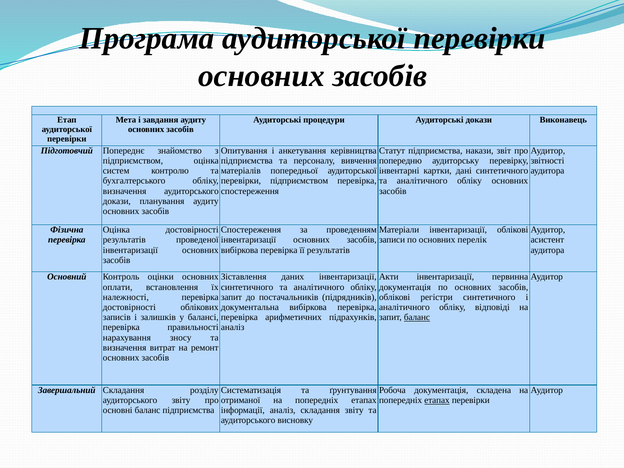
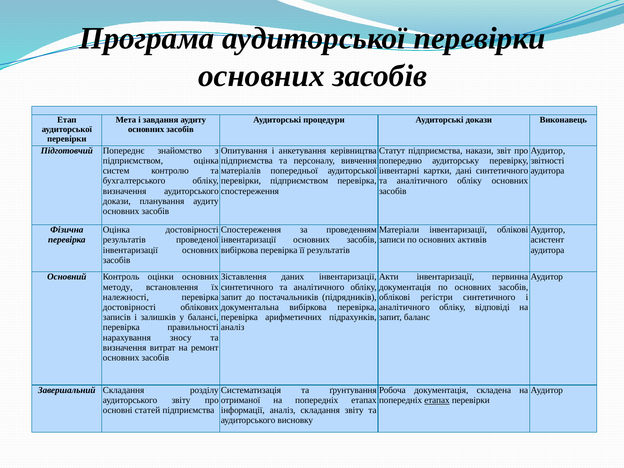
перелік: перелік -> активів (472, 240)
оплати: оплати -> методу (118, 287)
баланс underline: present -> none (417, 317)
основні баланс: баланс -> статей (147, 410)
